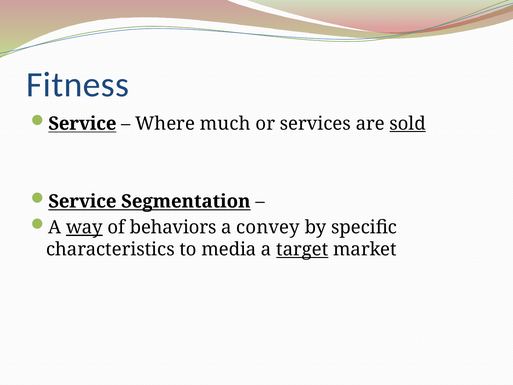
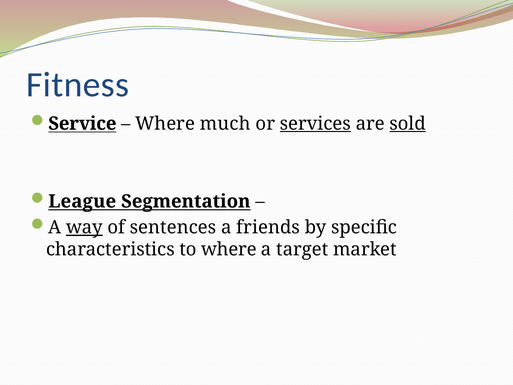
services underline: none -> present (315, 124)
Service: Service -> League (82, 201)
behaviors: behaviors -> sentences (173, 227)
convey: convey -> friends (268, 227)
to media: media -> where (229, 249)
target underline: present -> none (302, 249)
